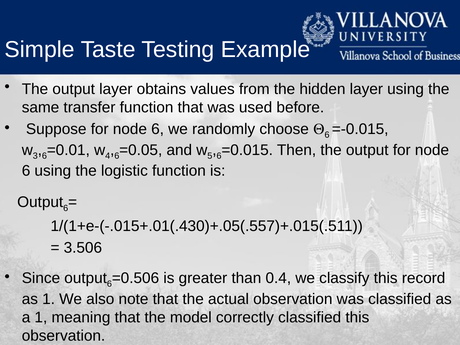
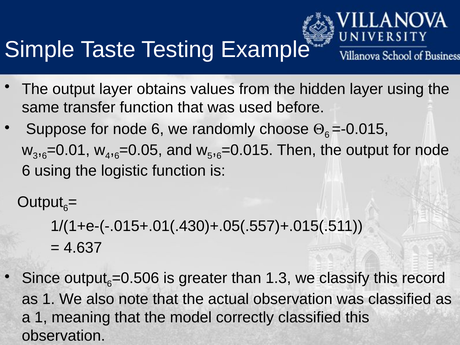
3.506: 3.506 -> 4.637 (83, 248)
0.4: 0.4 -> 1.3 (278, 278)
